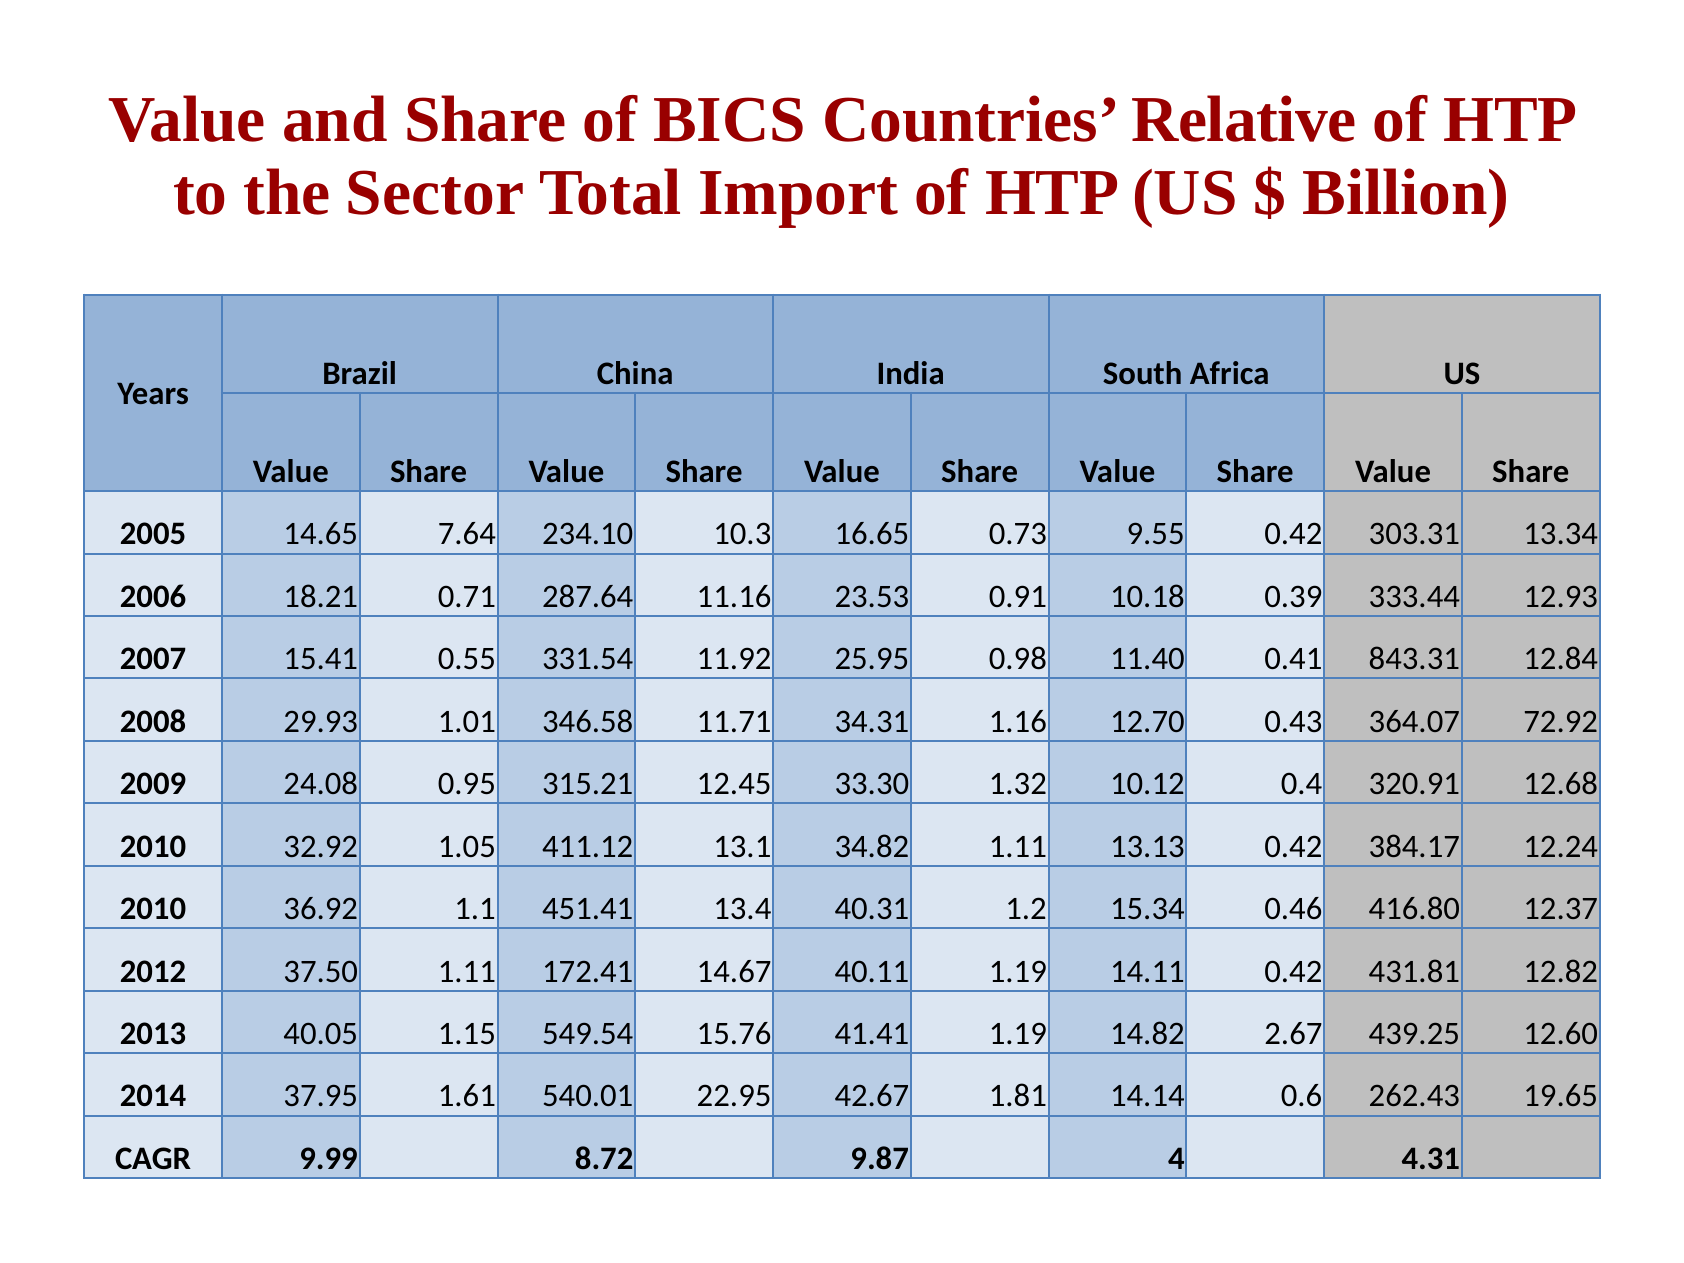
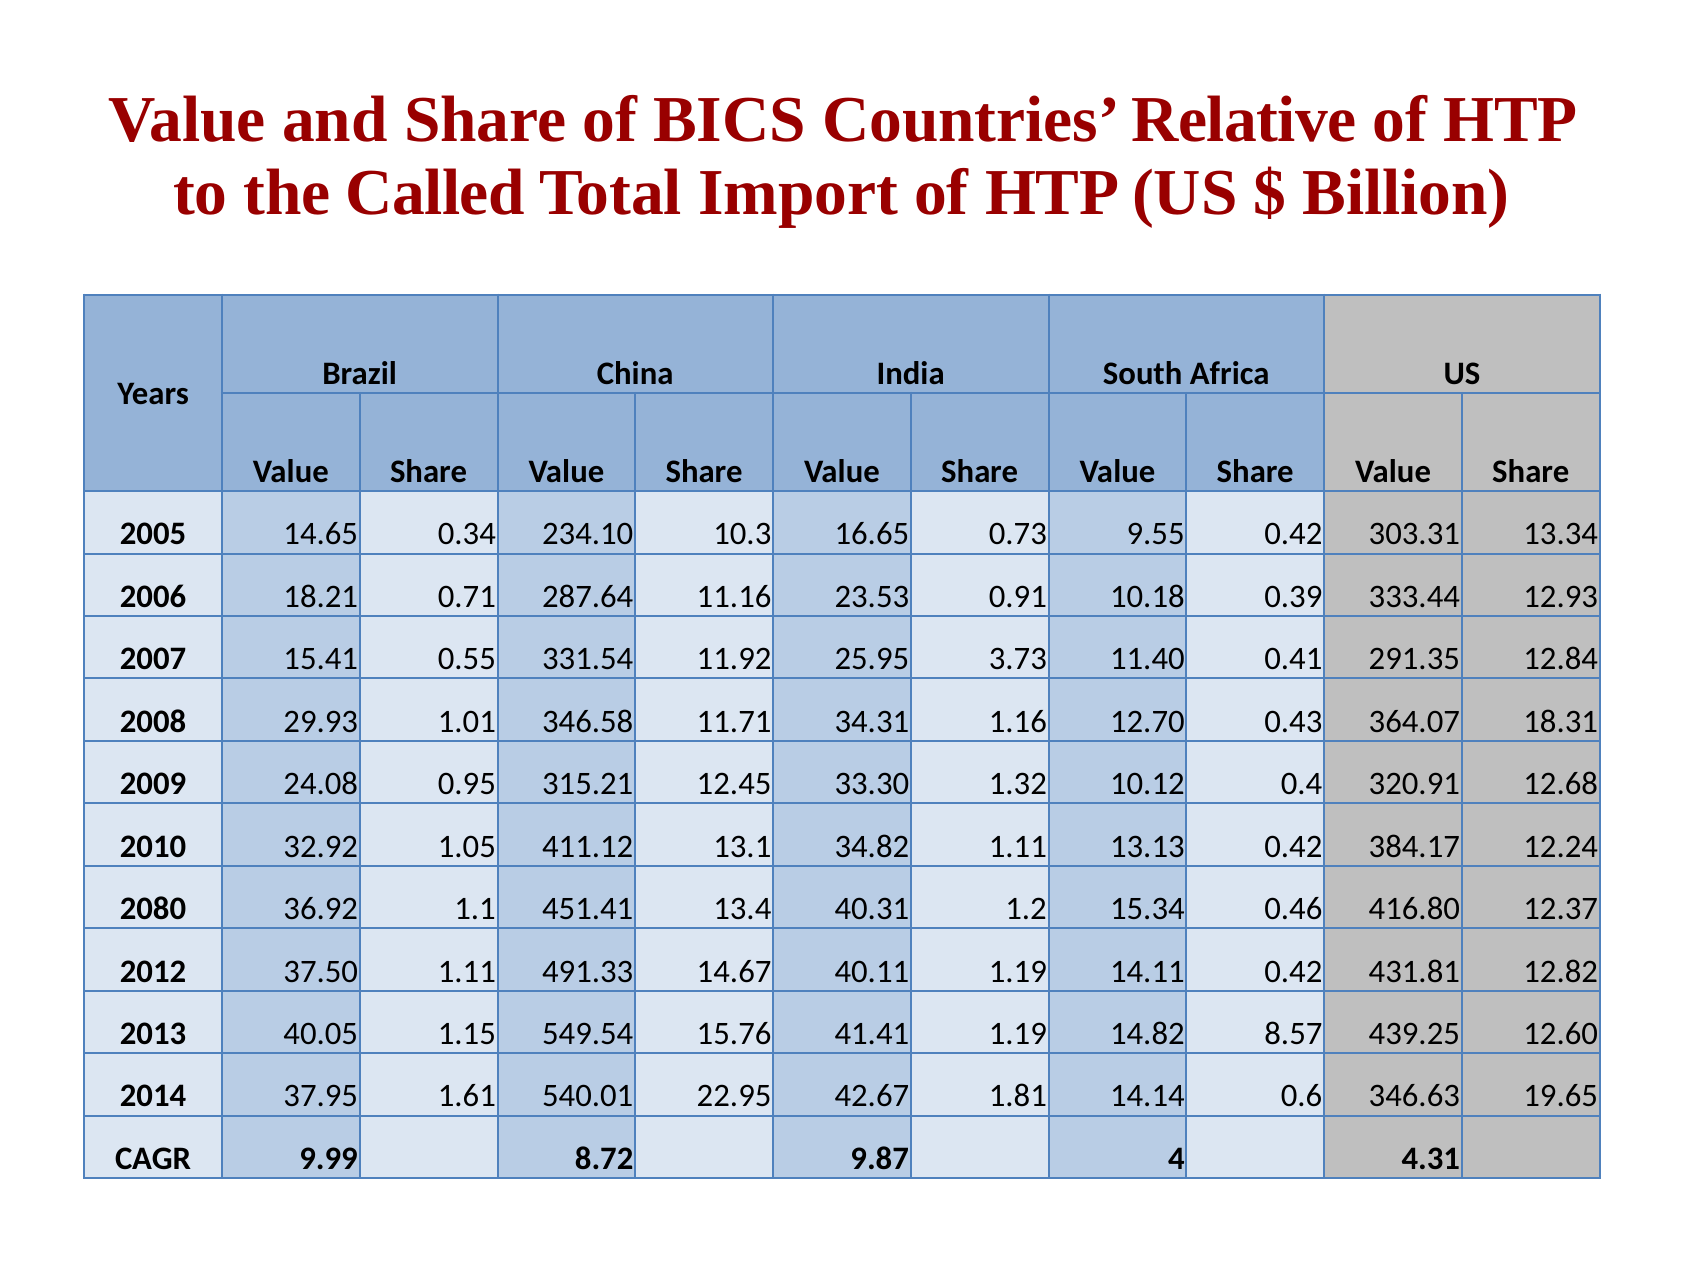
Sector: Sector -> Called (435, 193)
7.64: 7.64 -> 0.34 (467, 534)
0.98: 0.98 -> 3.73 (1018, 659)
843.31: 843.31 -> 291.35 (1414, 659)
72.92: 72.92 -> 18.31 (1561, 721)
2010: 2010 -> 2080 (153, 909)
172.41: 172.41 -> 491.33 (588, 971)
2.67: 2.67 -> 8.57 (1293, 1034)
262.43: 262.43 -> 346.63 (1414, 1096)
